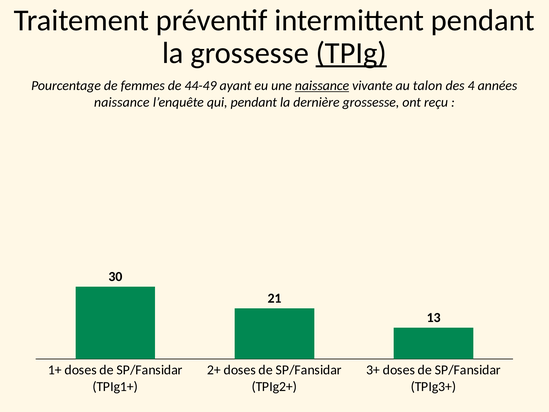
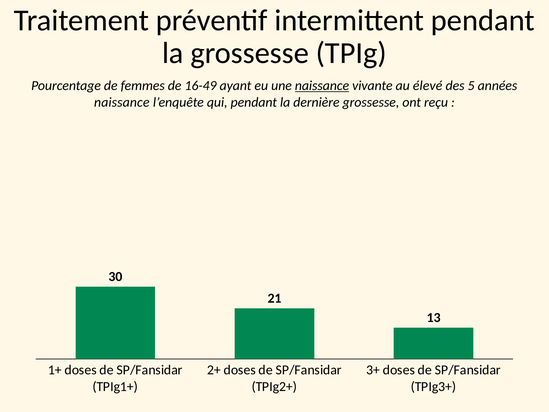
TPIg underline: present -> none (351, 53)
44-49: 44-49 -> 16-49 (201, 86)
talon: talon -> élevé (428, 86)
4: 4 -> 5 (471, 86)
